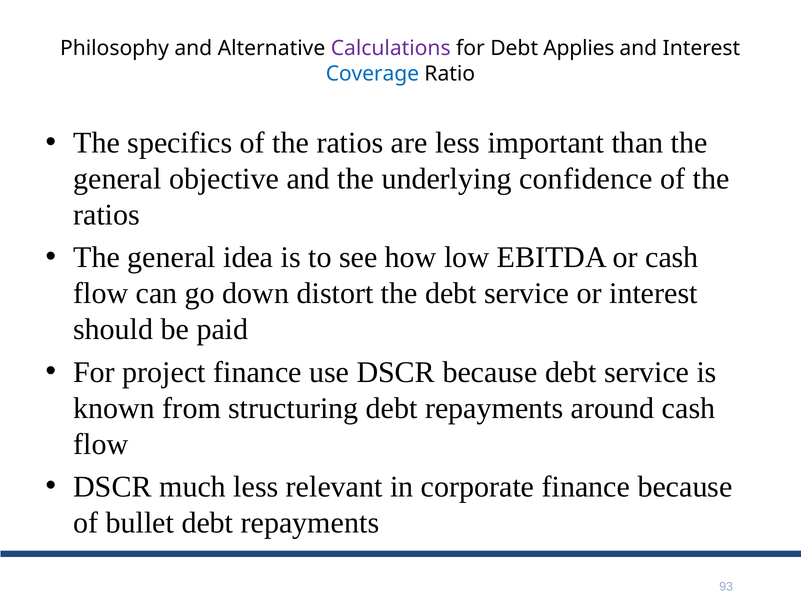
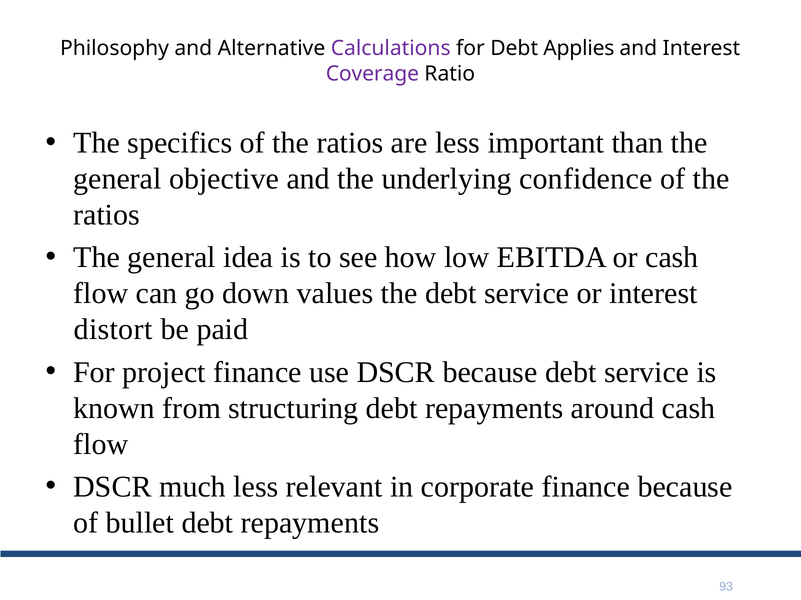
Coverage colour: blue -> purple (372, 74)
distort: distort -> values (335, 294)
should: should -> distort (113, 330)
